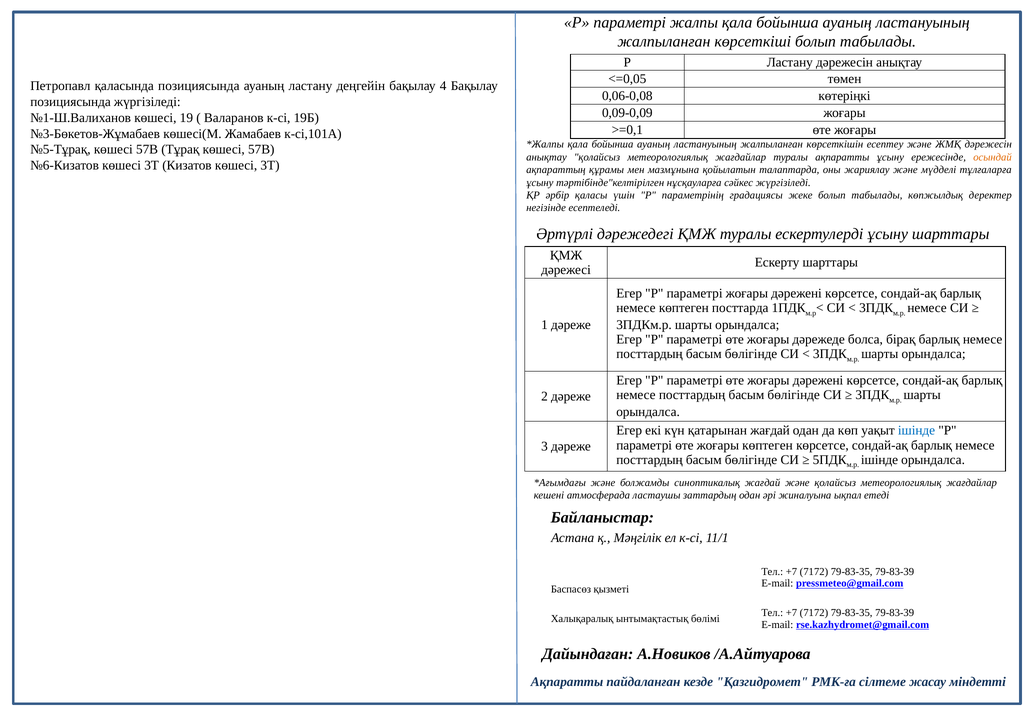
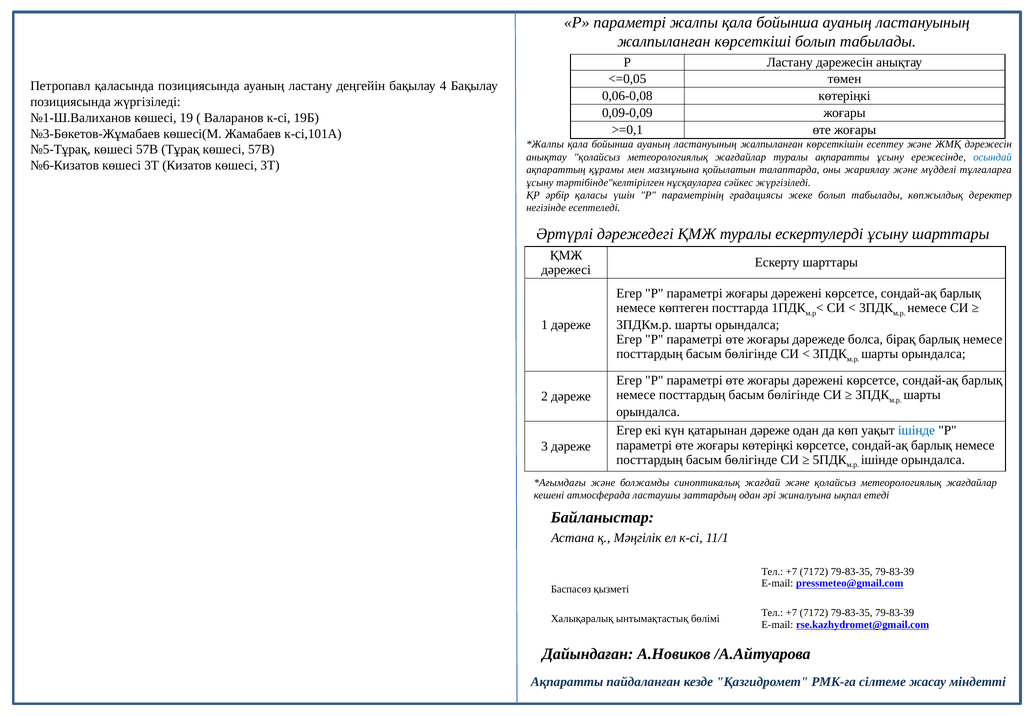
осындай colour: orange -> blue (992, 157)
қатарынан жағдай: жағдай -> дәреже (770, 430)
жоғары көптеген: көптеген -> көтеріңкі (768, 445)
